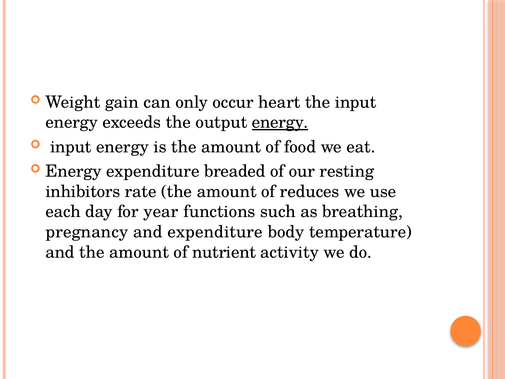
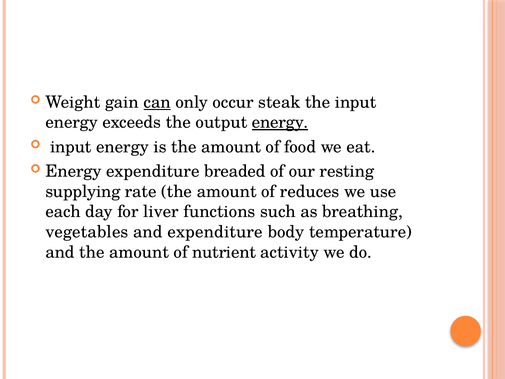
can underline: none -> present (157, 102)
heart: heart -> steak (279, 102)
inhibitors: inhibitors -> supplying (83, 191)
year: year -> liver (161, 212)
pregnancy: pregnancy -> vegetables (87, 232)
